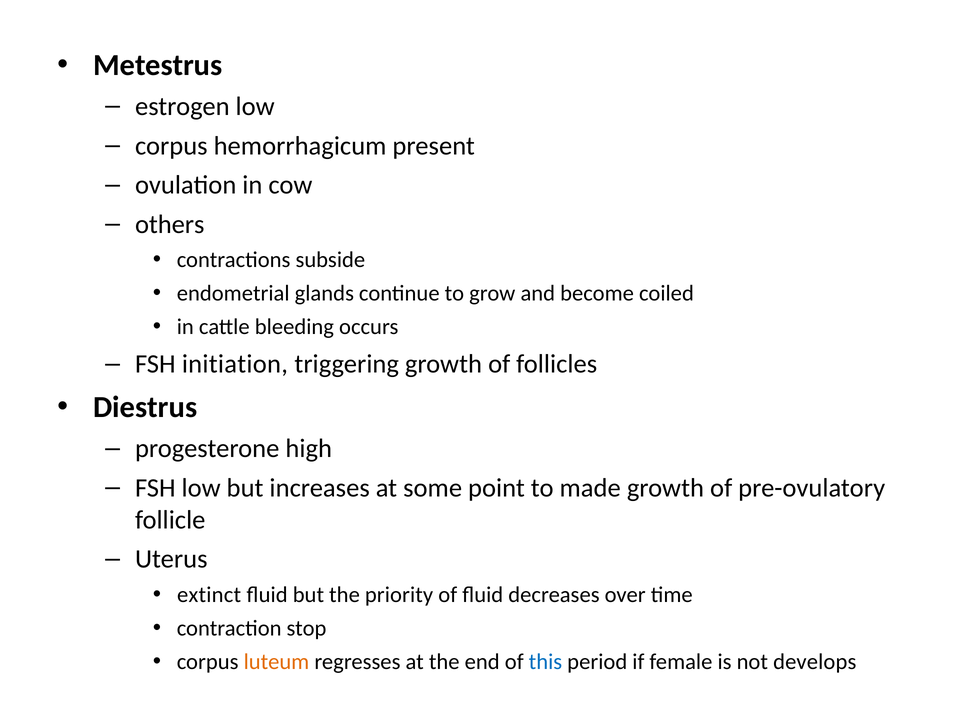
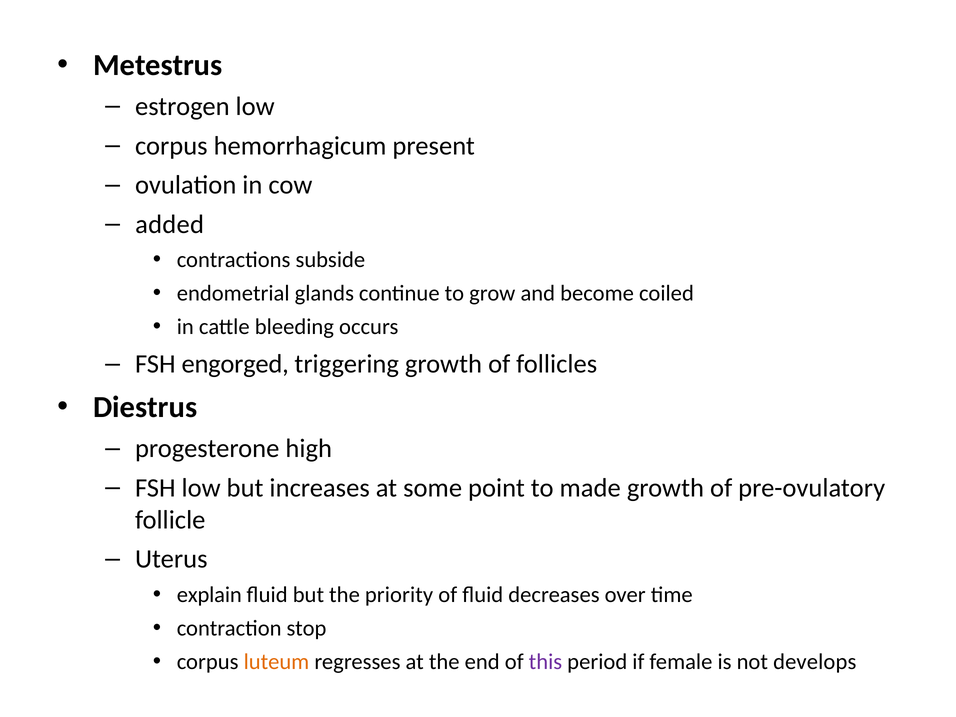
others: others -> added (170, 224)
initiation: initiation -> engorged (235, 364)
extinct: extinct -> explain (209, 595)
this colour: blue -> purple (545, 662)
